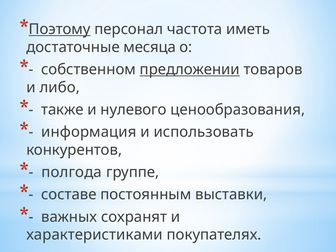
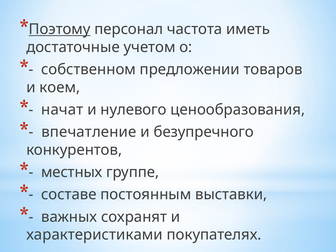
месяца: месяца -> учетом (150, 47)
предложении underline: present -> none (190, 69)
либо: либо -> коем (60, 87)
также: также -> начат (62, 110)
информация: информация -> впечатление (89, 132)
использовать: использовать -> безупречного (204, 132)
полгода: полгода -> местных (72, 172)
